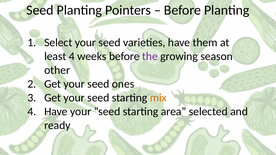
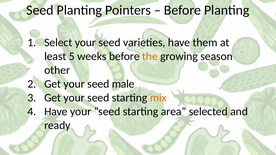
least 4: 4 -> 5 (72, 56)
the colour: purple -> orange (150, 56)
ones: ones -> male (123, 84)
